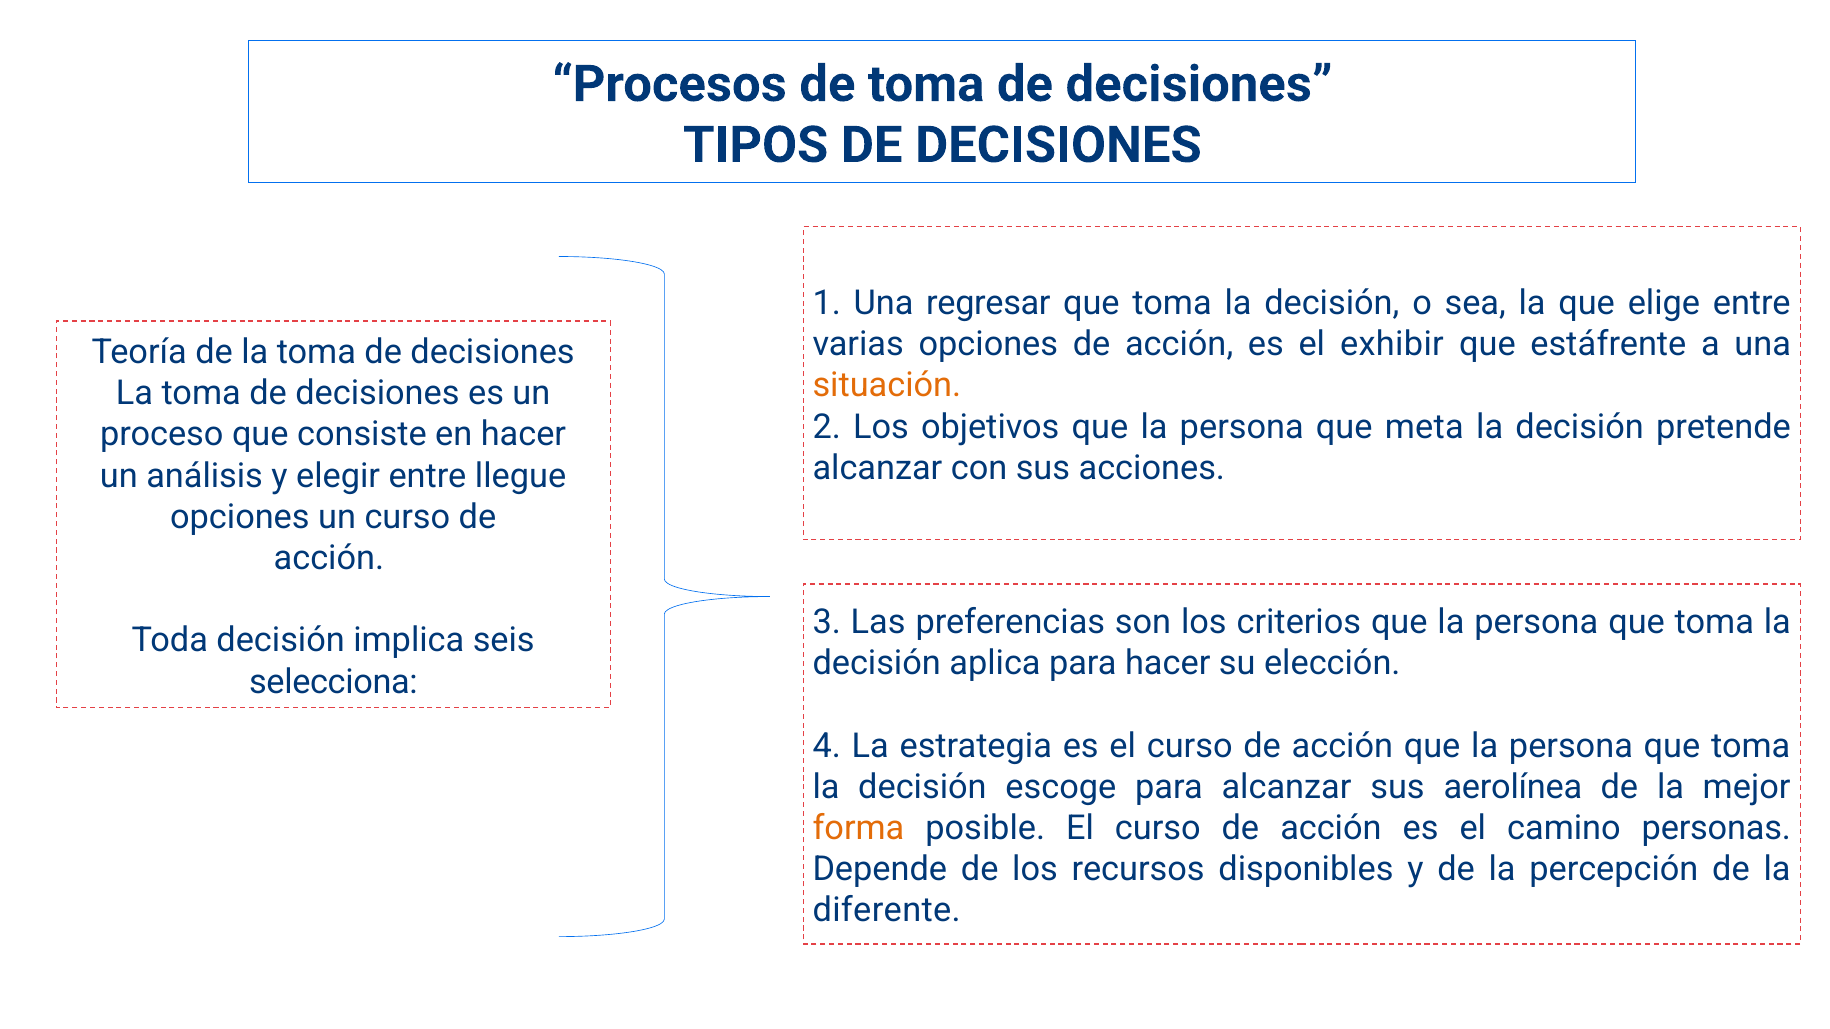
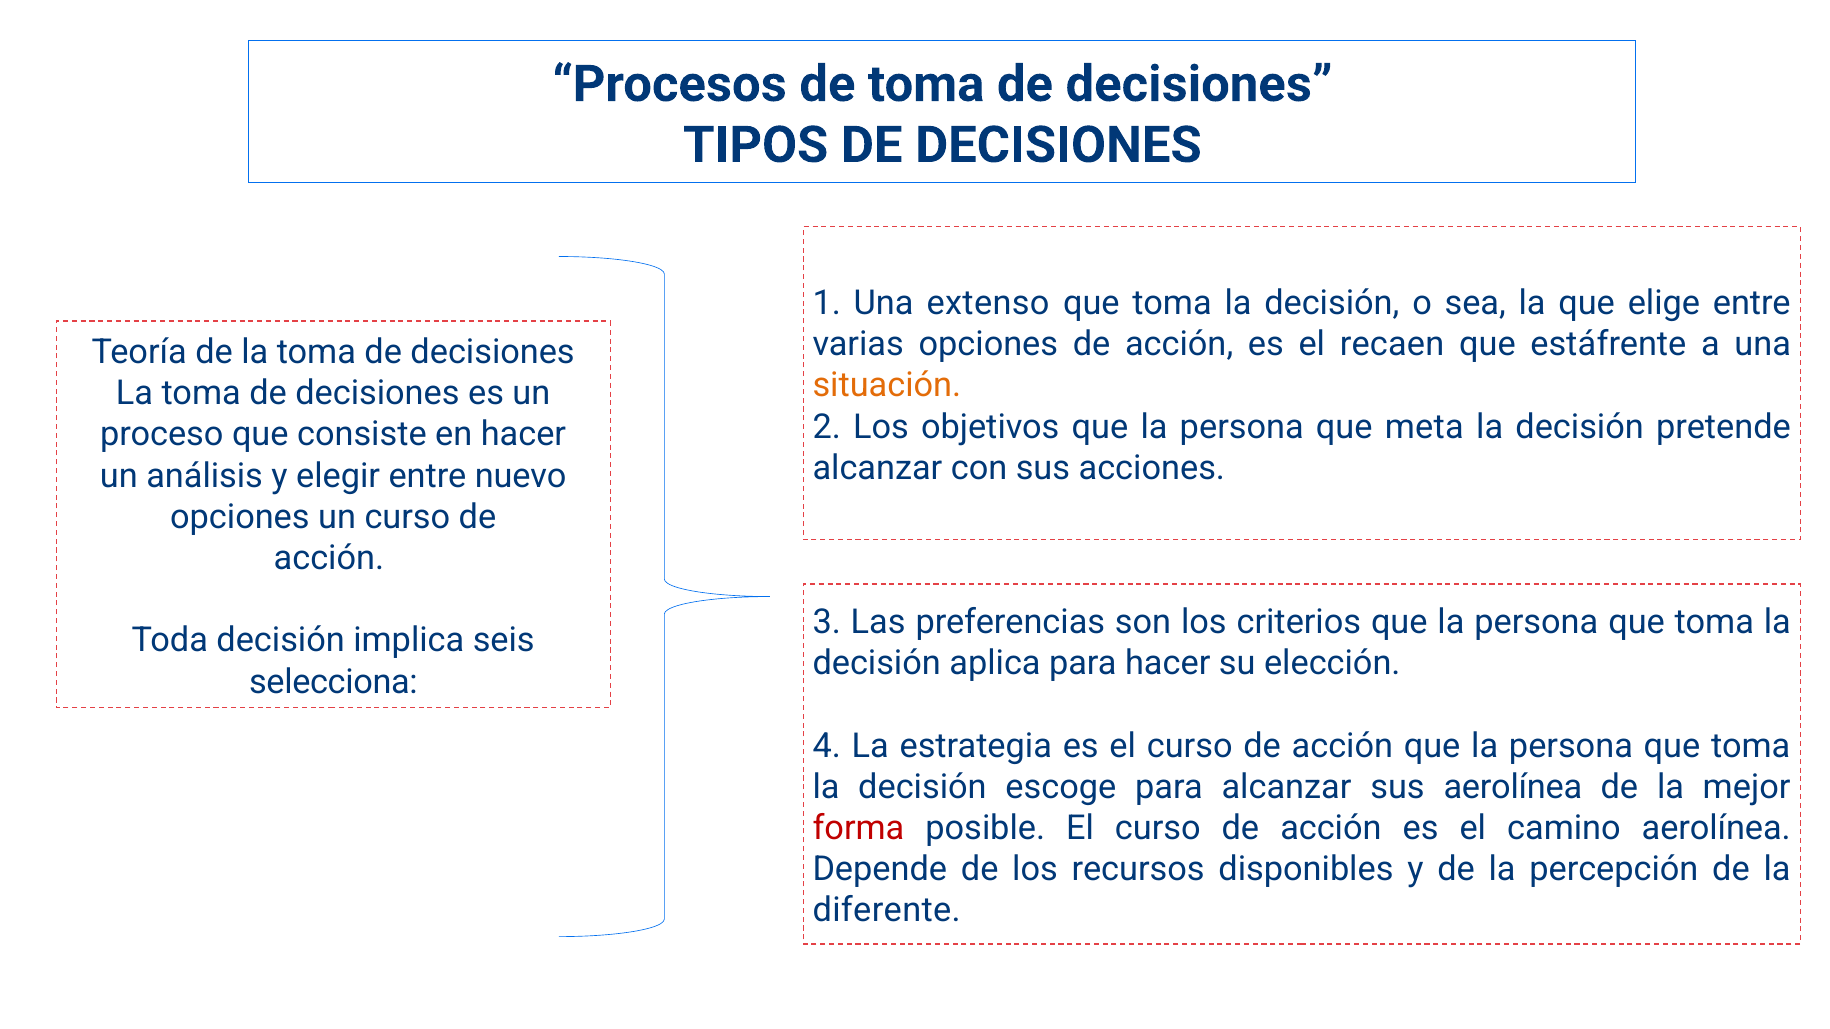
regresar: regresar -> extenso (988, 303)
exhibir: exhibir -> recaen (1392, 344)
llegue: llegue -> nuevo (521, 476)
forma colour: orange -> red (858, 828)
camino personas: personas -> aerolínea (1716, 828)
